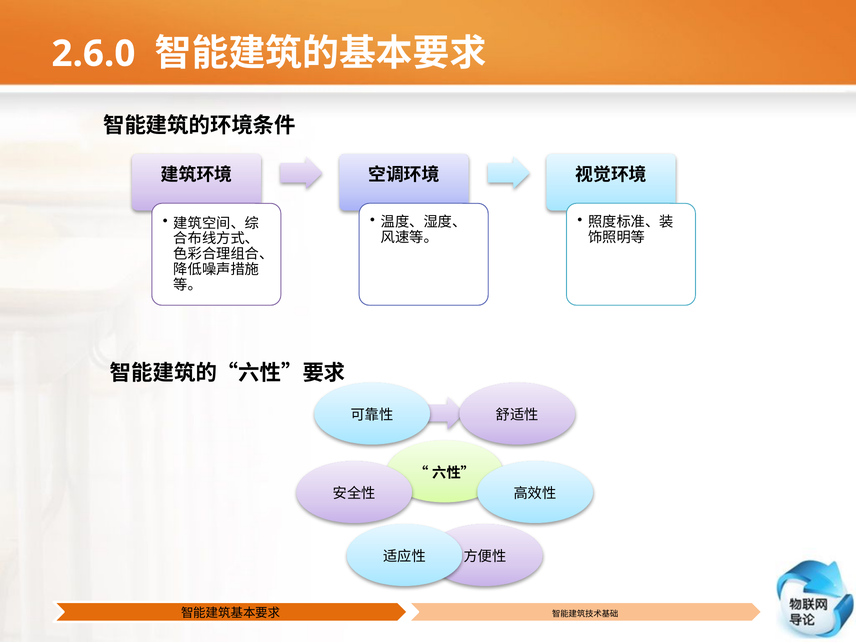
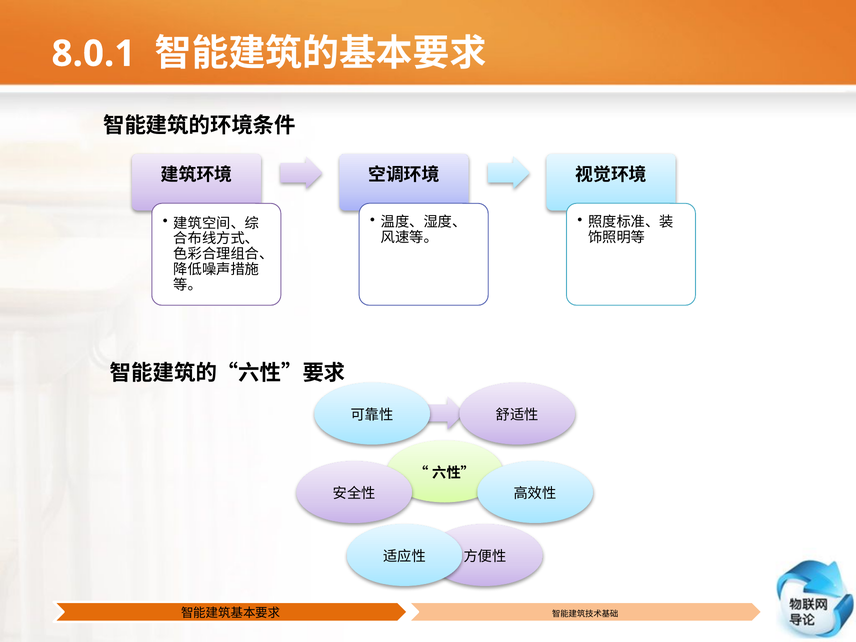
2.6.0: 2.6.0 -> 8.0.1 (93, 54)
